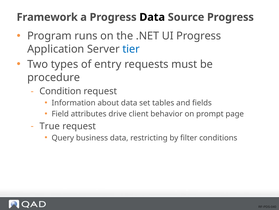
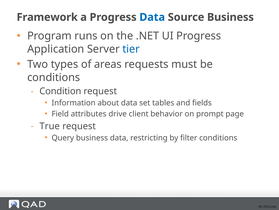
Data colour: black -> blue (152, 17)
Source Progress: Progress -> Business (230, 17)
entry: entry -> areas (108, 64)
procedure: procedure -> conditions (54, 77)
